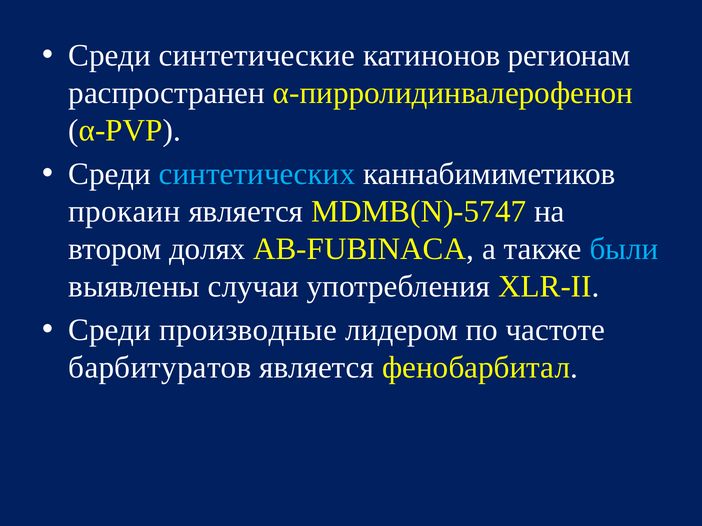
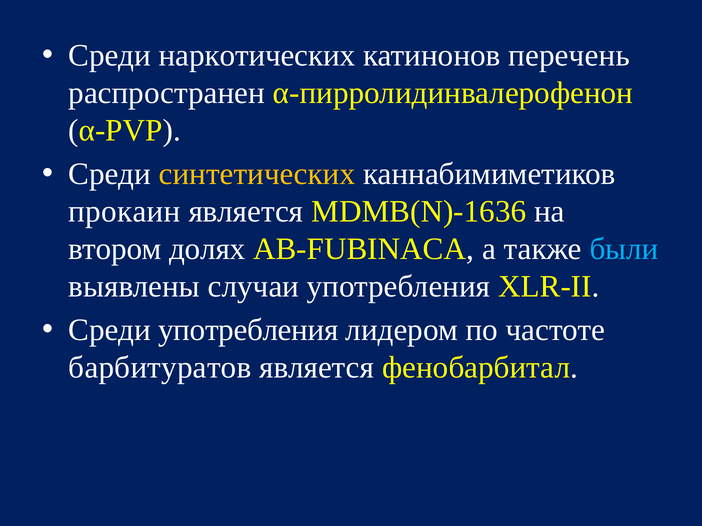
синтетические: синтетические -> наркотических (257, 56)
регионам: регионам -> перечень (569, 56)
синтетических colour: light blue -> yellow (257, 174)
MDMB(N)-5747: MDMB(N)-5747 -> MDMB(N)-1636 (419, 212)
Среди производные: производные -> употребления (248, 330)
